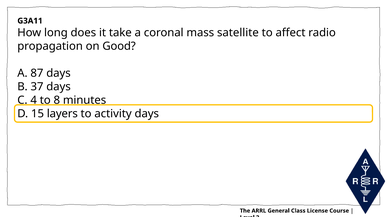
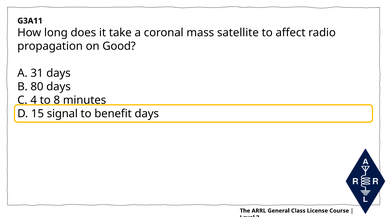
87: 87 -> 31 (37, 73)
37: 37 -> 80 (37, 87)
layers: layers -> signal (62, 114)
activity: activity -> benefit (113, 114)
